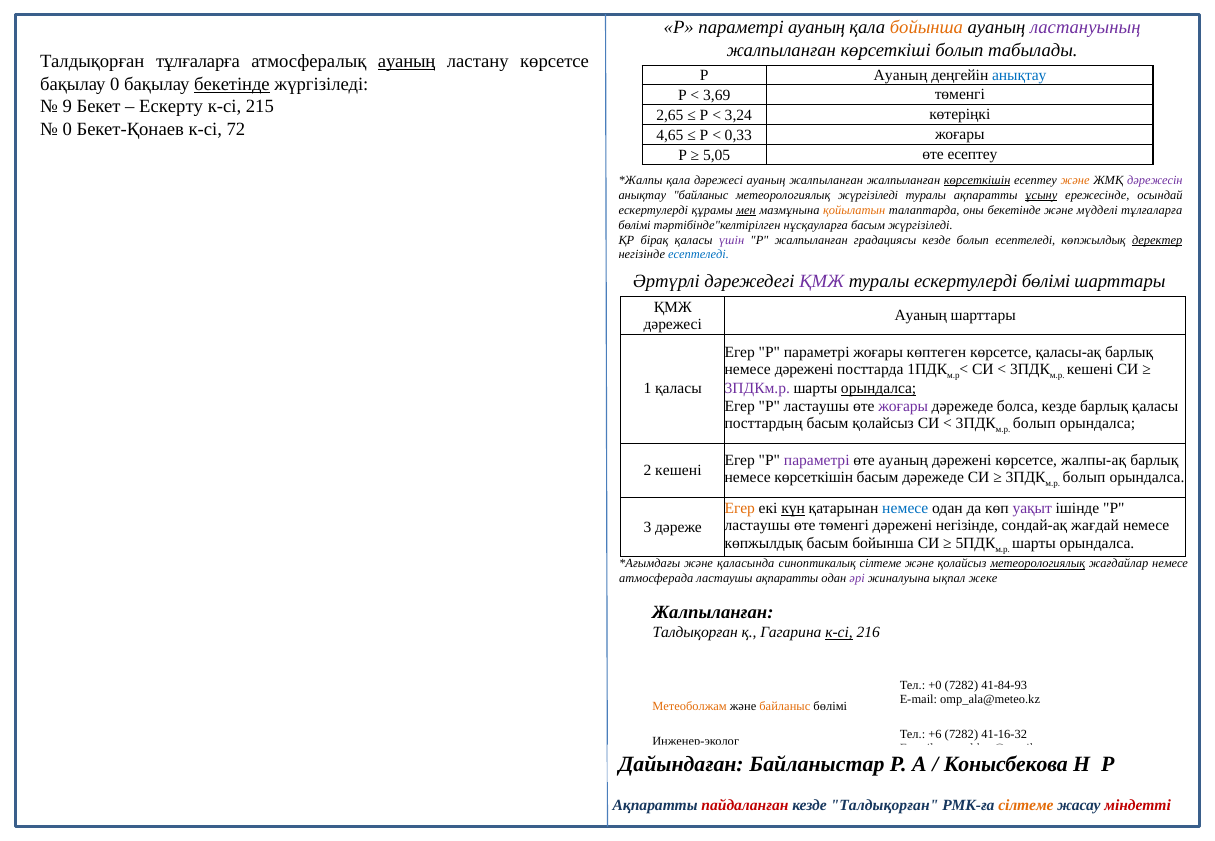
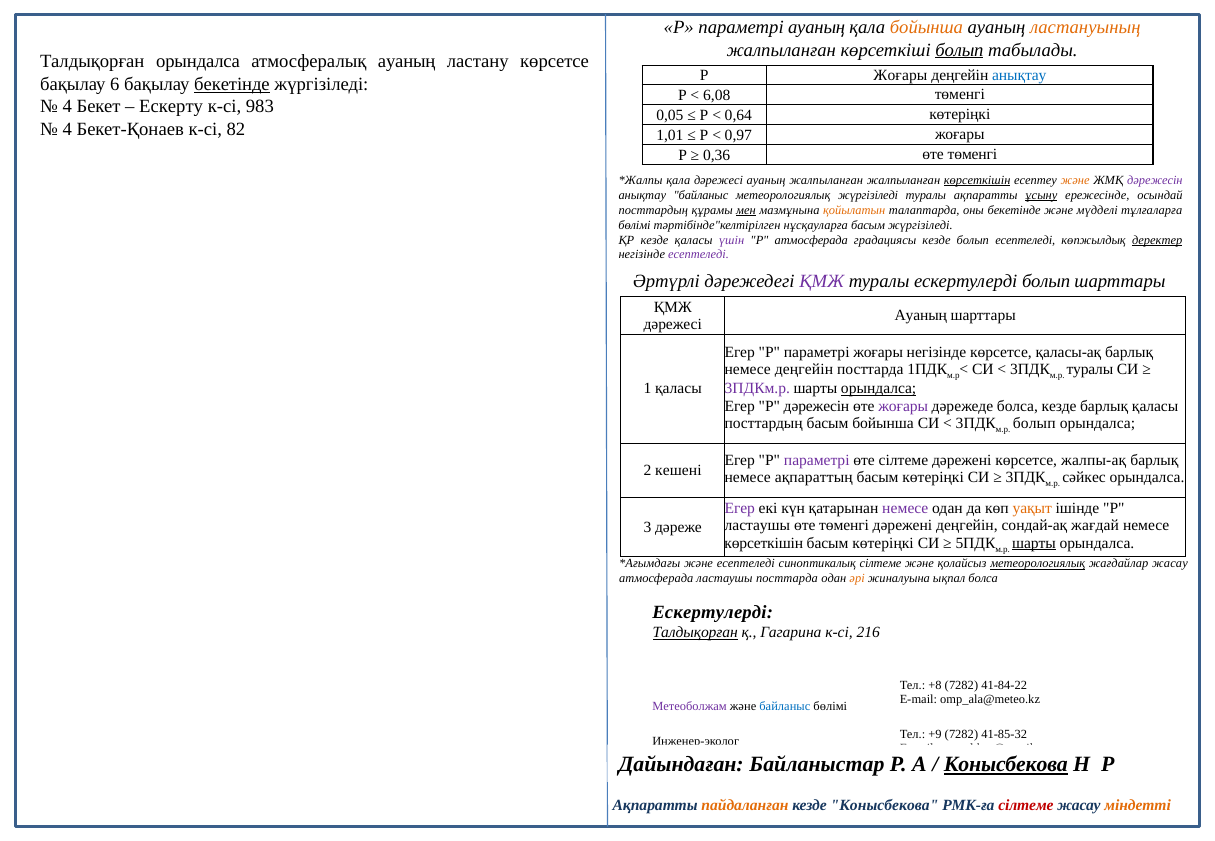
ластануының colour: purple -> orange (1085, 27)
болып underline: none -> present (960, 50)
Талдықорған тұлғаларға: тұлғаларға -> орындалса (198, 62)
ауаның underline: present -> none (407, 62)
Р Ауаның: Ауаның -> Жоғары (900, 75)
бақылау 0: 0 -> 6 (115, 84)
3,69: 3,69 -> 6,08 (717, 95)
9: 9 -> 4 (67, 107)
215: 215 -> 983 (260, 107)
2,65: 2,65 -> 0,05 (670, 115)
3,24: 3,24 -> 0,64 (738, 115)
0: 0 -> 4 (67, 129)
72: 72 -> 82 (236, 129)
4,65: 4,65 -> 1,01 (670, 135)
0,33: 0,33 -> 0,97 (738, 135)
5,05: 5,05 -> 0,36 (717, 155)
есептеу: есептеу -> төменгі (972, 155)
ескертулерді: ескертулерді -> посттардың (653, 210)
ҚР бірақ: бірақ -> кезде (655, 240)
Р жалпыланған: жалпыланған -> атмосферада (811, 240)
есептеледі colour: blue -> purple (699, 255)
ескертулерді бөлімі: бөлімі -> болып (1046, 281)
жоғары көптеген: көптеген -> негізінде (936, 352)
немесе дәрежені: дәрежені -> деңгейін (804, 369)
кешені: кешені -> туралы (1090, 369)
P ластаушы: ластаушы -> дәрежесін (817, 406)
басым қолайсыз: қолайсыз -> бойынша (883, 423)
өте ауаның: ауаның -> сілтеме (903, 461)
немесе көрсеткішін: көрсеткішін -> ақпараттың (814, 478)
дәрежеде: дәрежеде -> көтеріңкі (933, 478)
болып: болып -> сәйкес (1084, 478)
Егер colour: orange -> purple (740, 509)
күн underline: present -> none (793, 509)
немесе colour: blue -> purple (905, 509)
уақыт colour: purple -> orange (1032, 509)
дәрежені негізінде: негізінде -> деңгейін (967, 526)
көпжылдық: көпжылдық -> көрсеткішін (764, 543)
бойынша: бойынша -> көтеріңкі (883, 543)
шарты underline: none -> present (1034, 543)
және қаласында: қаласында -> есептеледі (746, 564)
жағдайлар немесе: немесе -> жасау (1170, 564)
ластаушы ақпаратты: ақпаратты -> посттарда (787, 579)
әрі colour: purple -> orange (857, 579)
ықпал жеке: жеке -> болса (983, 579)
Жалпыланған: Жалпыланған -> Ескертулерді (713, 612)
Талдықорған underline: none -> present (695, 632)
к-сі underline: present -> none (839, 632)
+0: +0 -> +8 (935, 686)
41-84-93: 41-84-93 -> 41-84-22 (1004, 686)
Метеоболжам colour: orange -> purple (690, 707)
байланыс colour: orange -> blue (785, 707)
+6: +6 -> +9 (935, 734)
41-16-32: 41-16-32 -> 41-85-32 (1004, 734)
Конысбекова underline: none -> present (1006, 765)
пайдаланған colour: red -> orange (745, 806)
кезде Талдықорған: Талдықорған -> Конысбекова (885, 806)
сілтеме colour: orange -> red (1026, 806)
міндетті colour: red -> orange (1138, 806)
